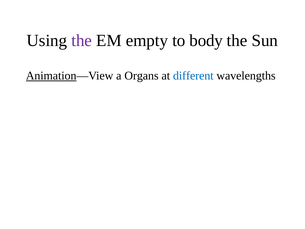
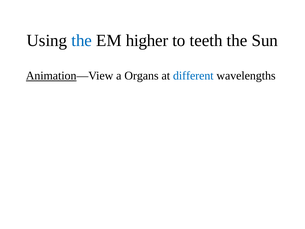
the colour: purple -> blue (82, 41)
empty: empty -> higher (147, 41)
body: body -> teeth (206, 41)
